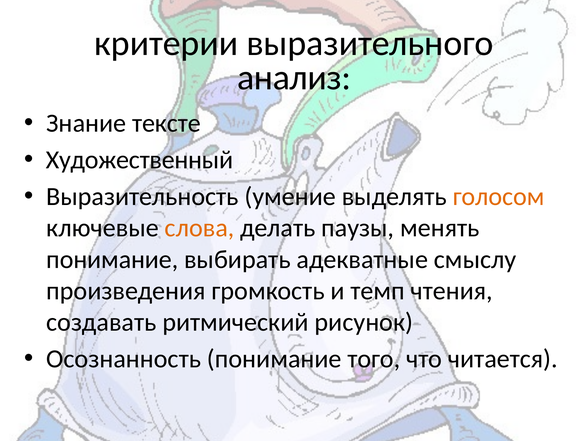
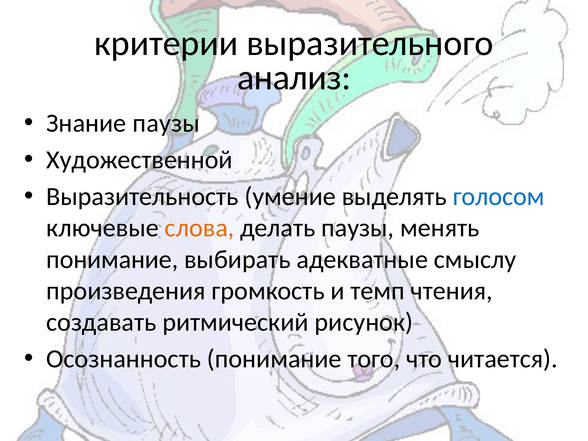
Знание тексте: тексте -> паузы (166, 123)
Художественный: Художественный -> Художественной (139, 160)
голосом colour: orange -> blue (499, 197)
